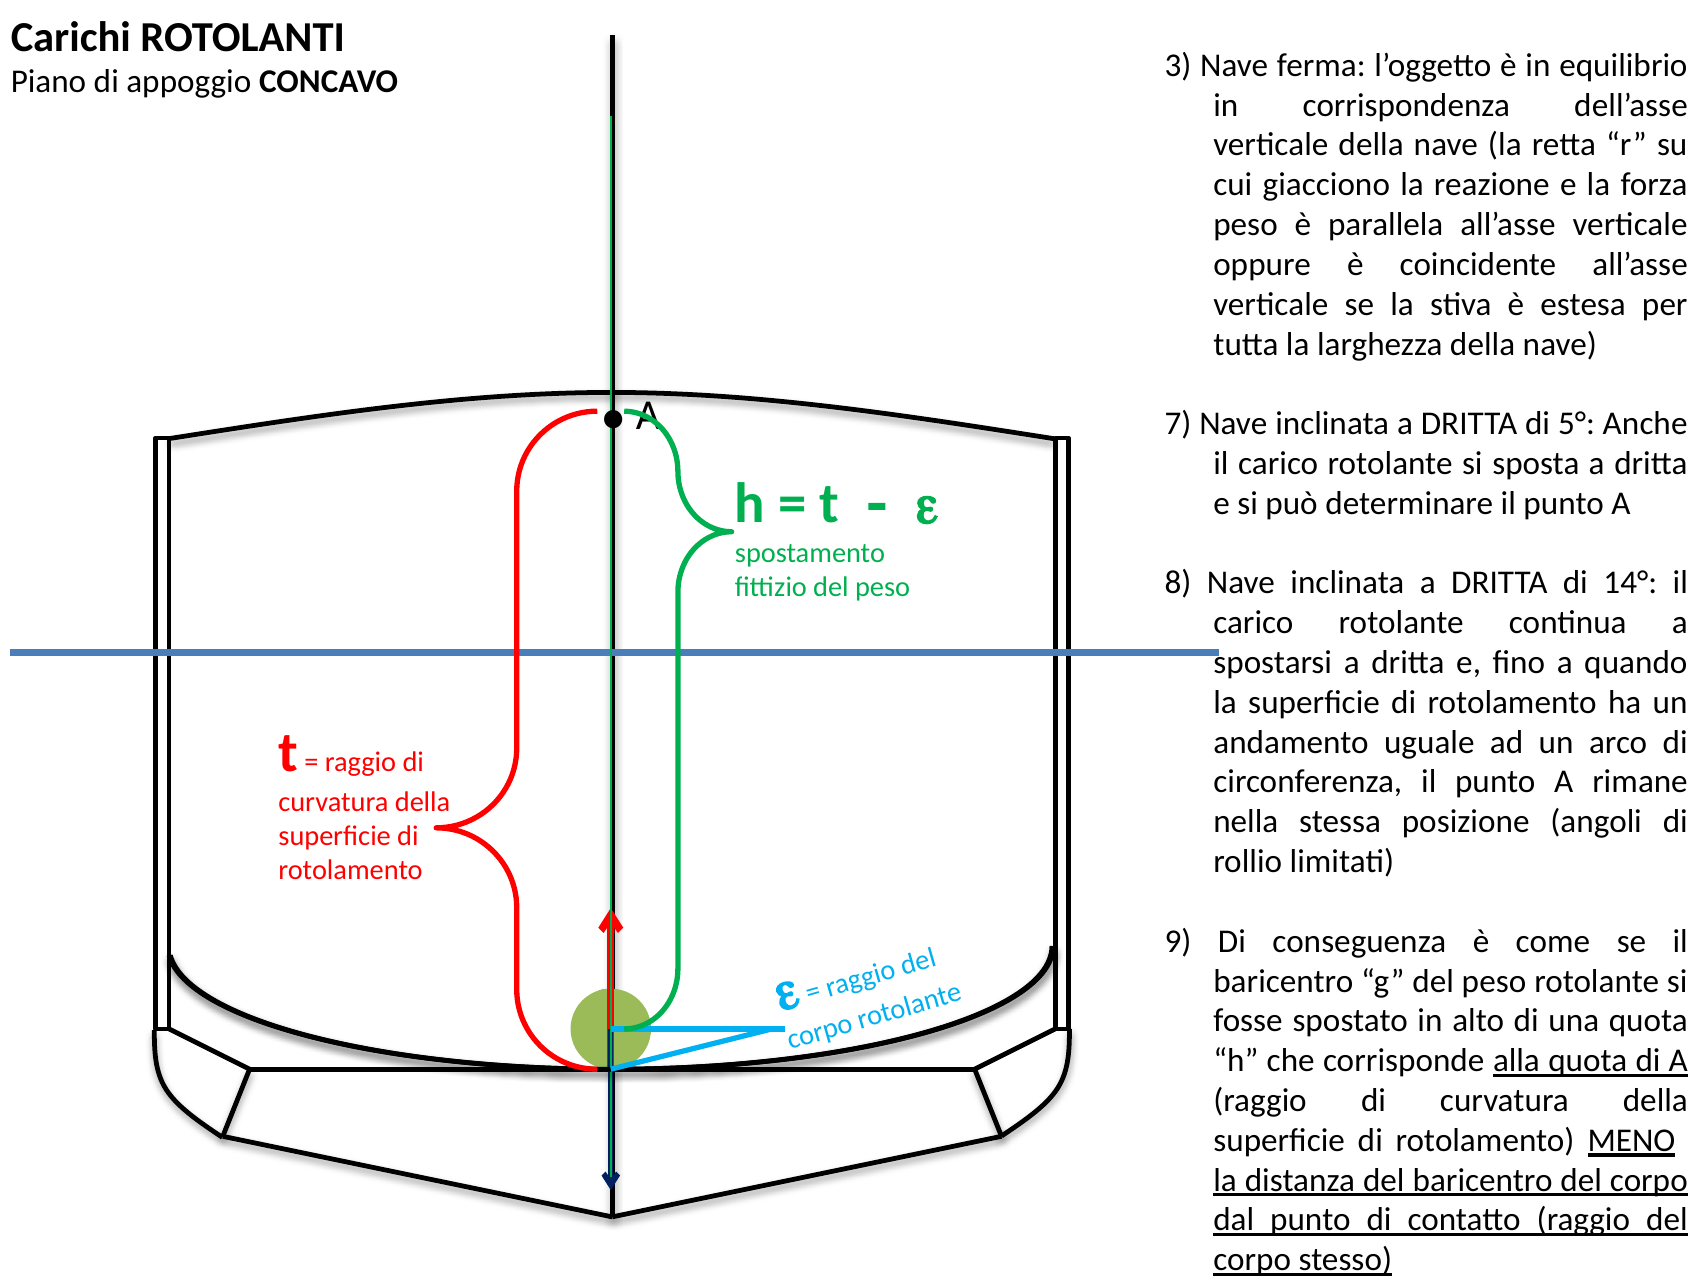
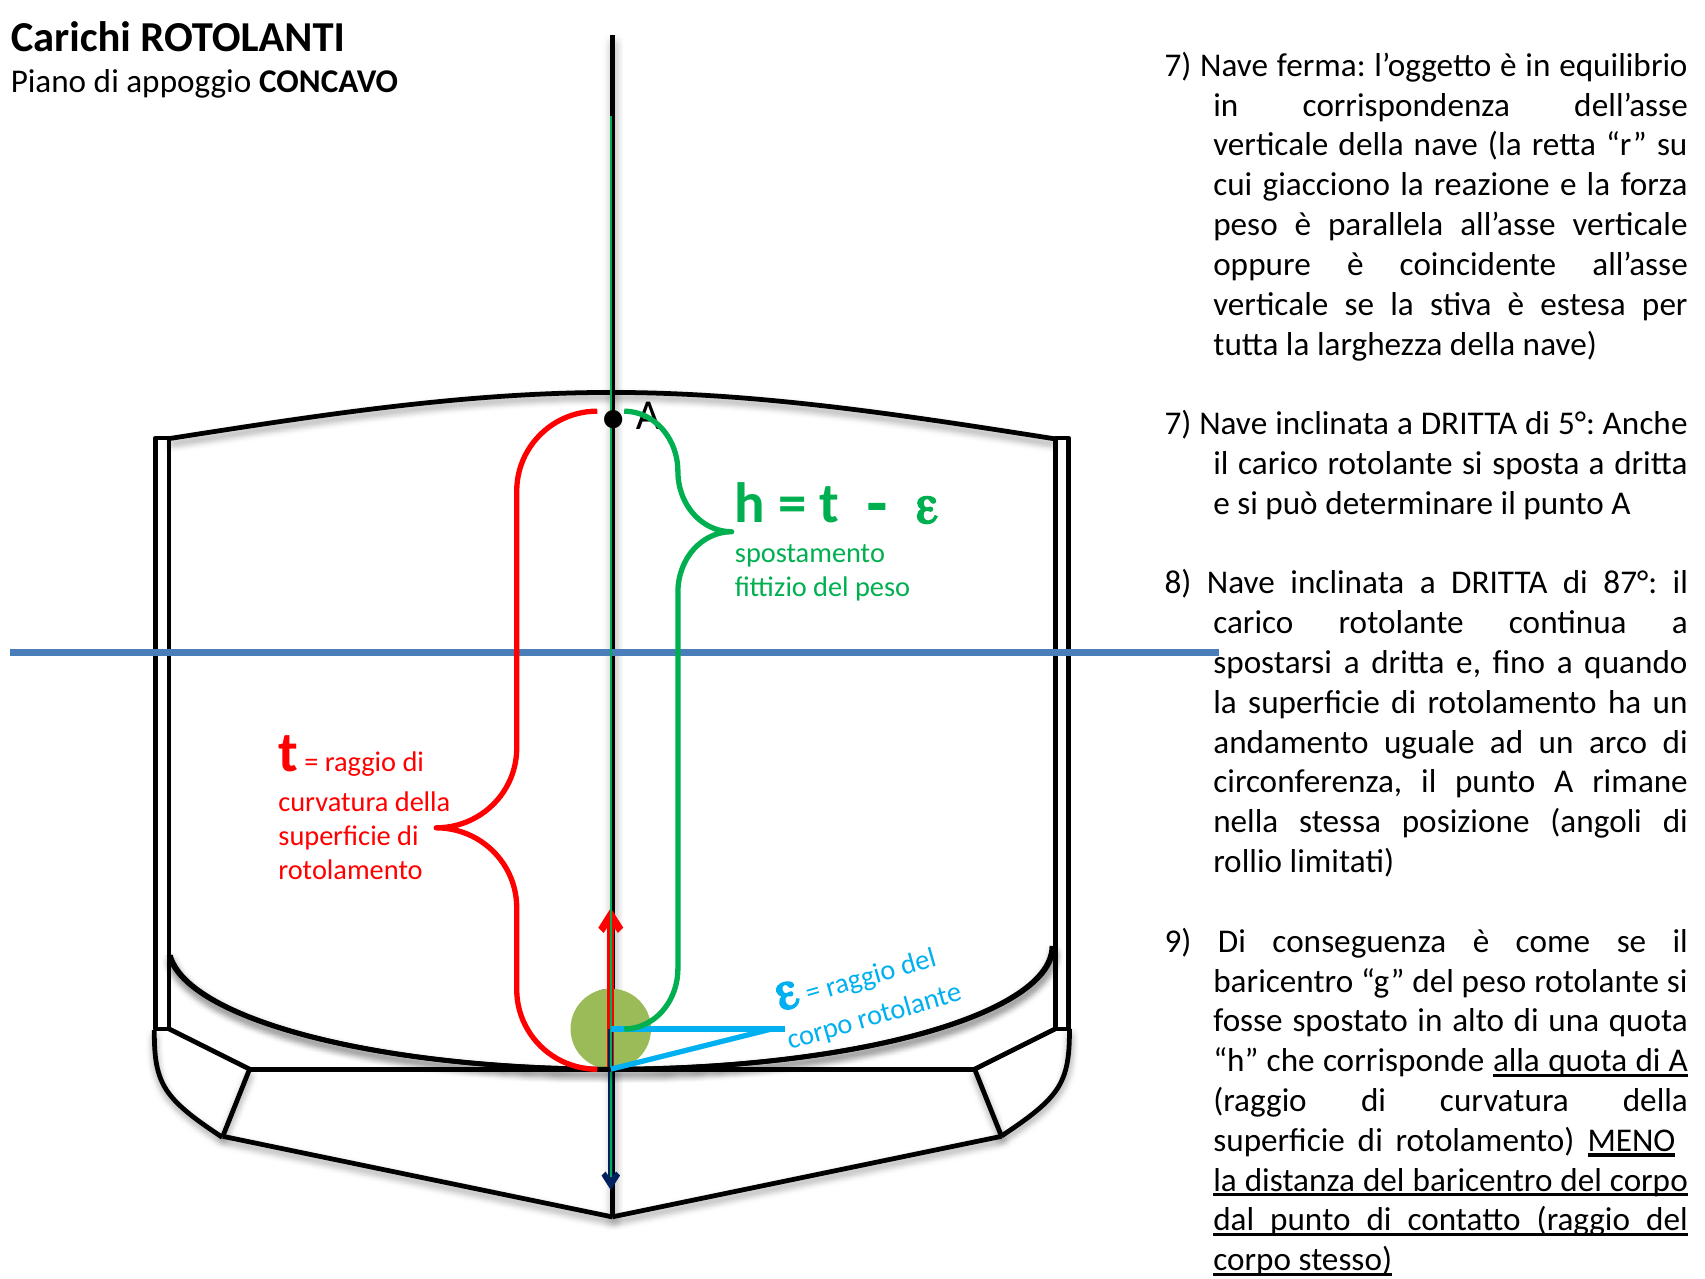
CONCAVO 3: 3 -> 7 (1178, 65)
14°: 14° -> 87° (1630, 583)
